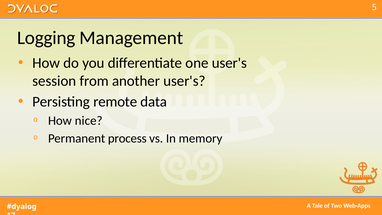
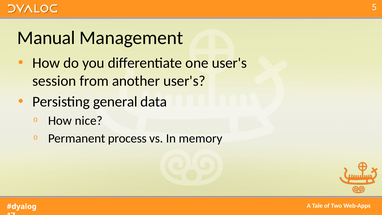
Logging: Logging -> Manual (46, 38)
remote: remote -> general (115, 102)
